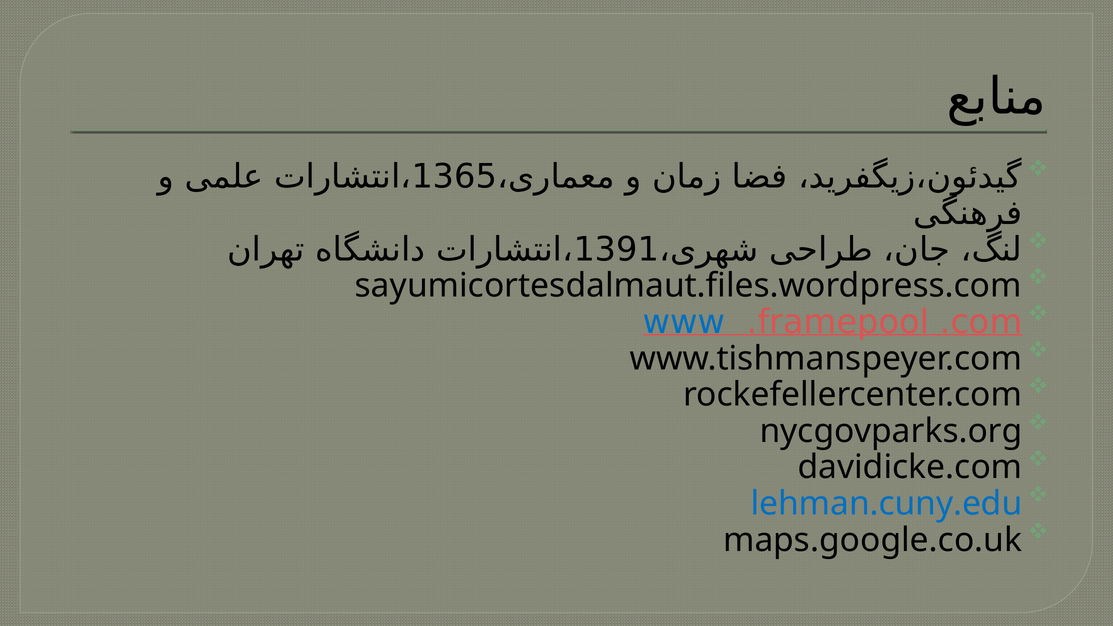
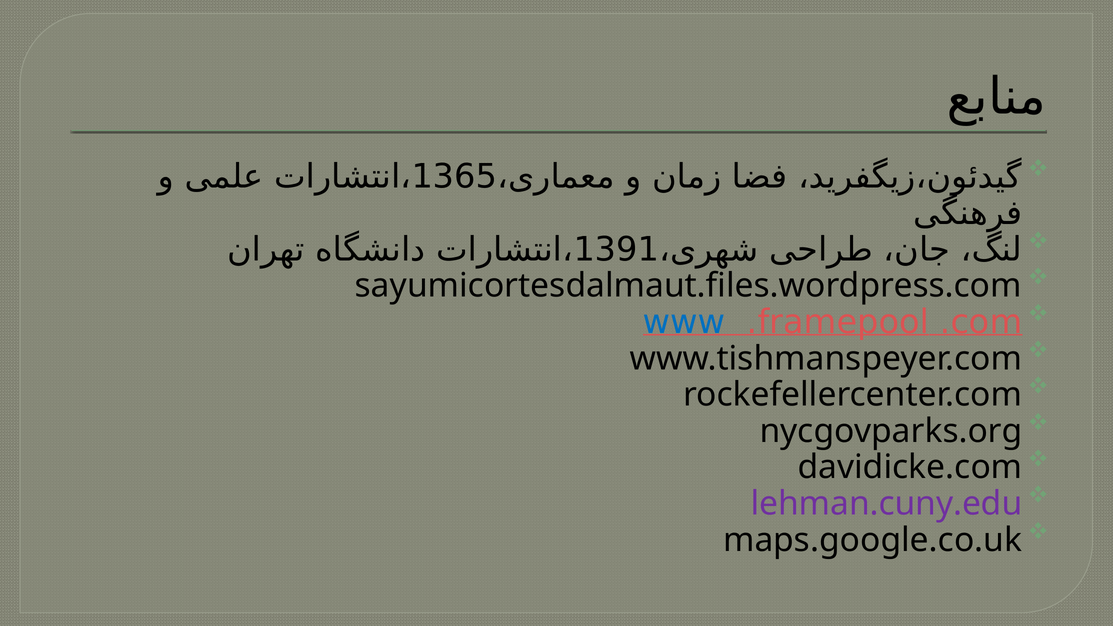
lehman.cuny.edu colour: blue -> purple (887, 504)
